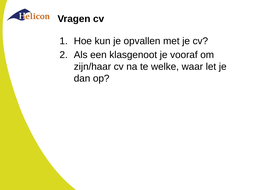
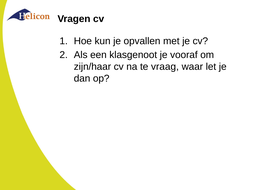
welke: welke -> vraag (165, 67)
